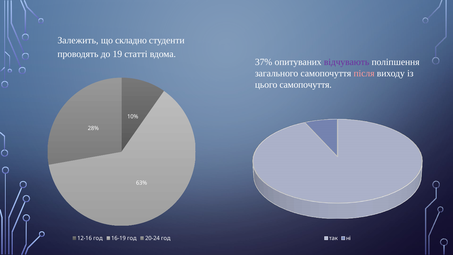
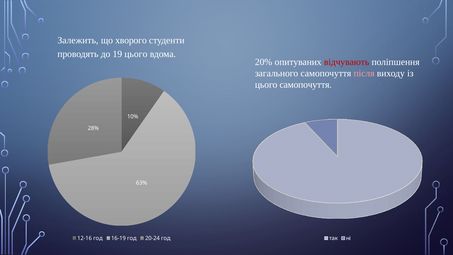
складно: складно -> хворого (131, 40)
19 статті: статті -> цього (136, 54)
37%: 37% -> 20% (264, 62)
відчувають colour: purple -> red (347, 62)
